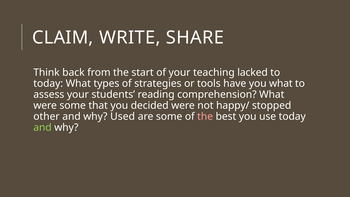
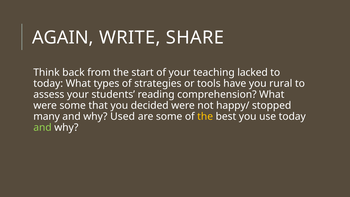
CLAIM: CLAIM -> AGAIN (63, 38)
you what: what -> rural (281, 83)
other: other -> many (47, 116)
the colour: pink -> yellow (205, 116)
